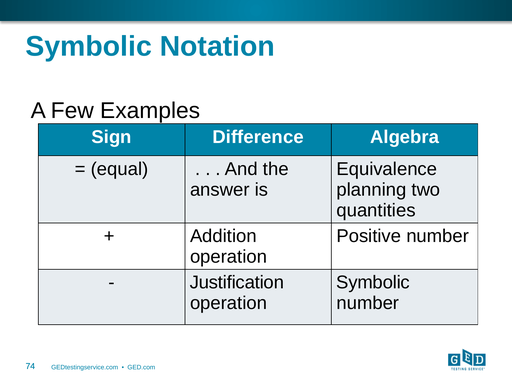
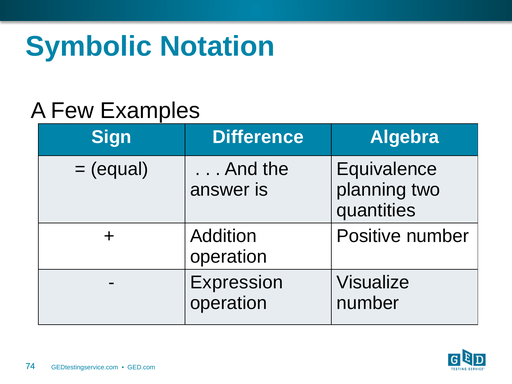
Justification: Justification -> Expression (237, 283)
Symbolic: Symbolic -> Visualize (373, 283)
